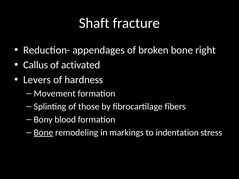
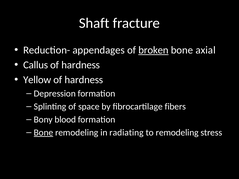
broken underline: none -> present (153, 50)
right: right -> axial (206, 50)
activated: activated -> hardness (81, 65)
Levers: Levers -> Yellow (37, 80)
Movement: Movement -> Depression (55, 94)
those: those -> space (89, 107)
markings: markings -> radiating (127, 133)
to indentation: indentation -> remodeling (177, 133)
